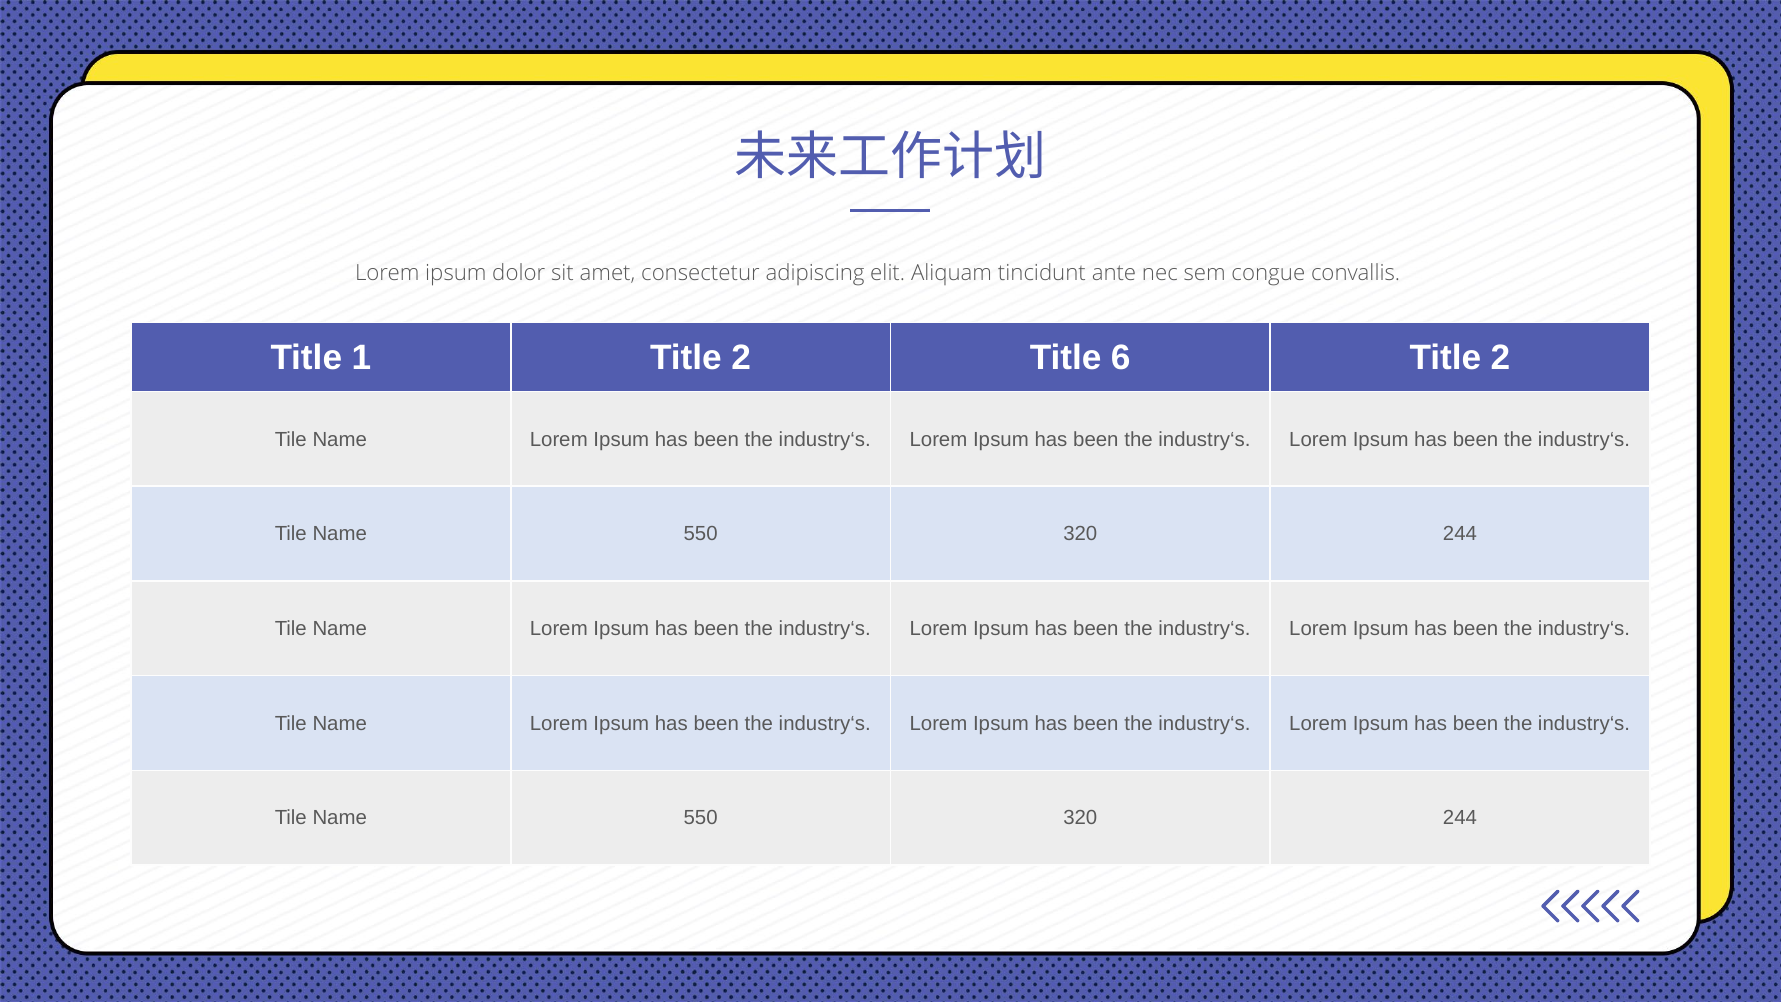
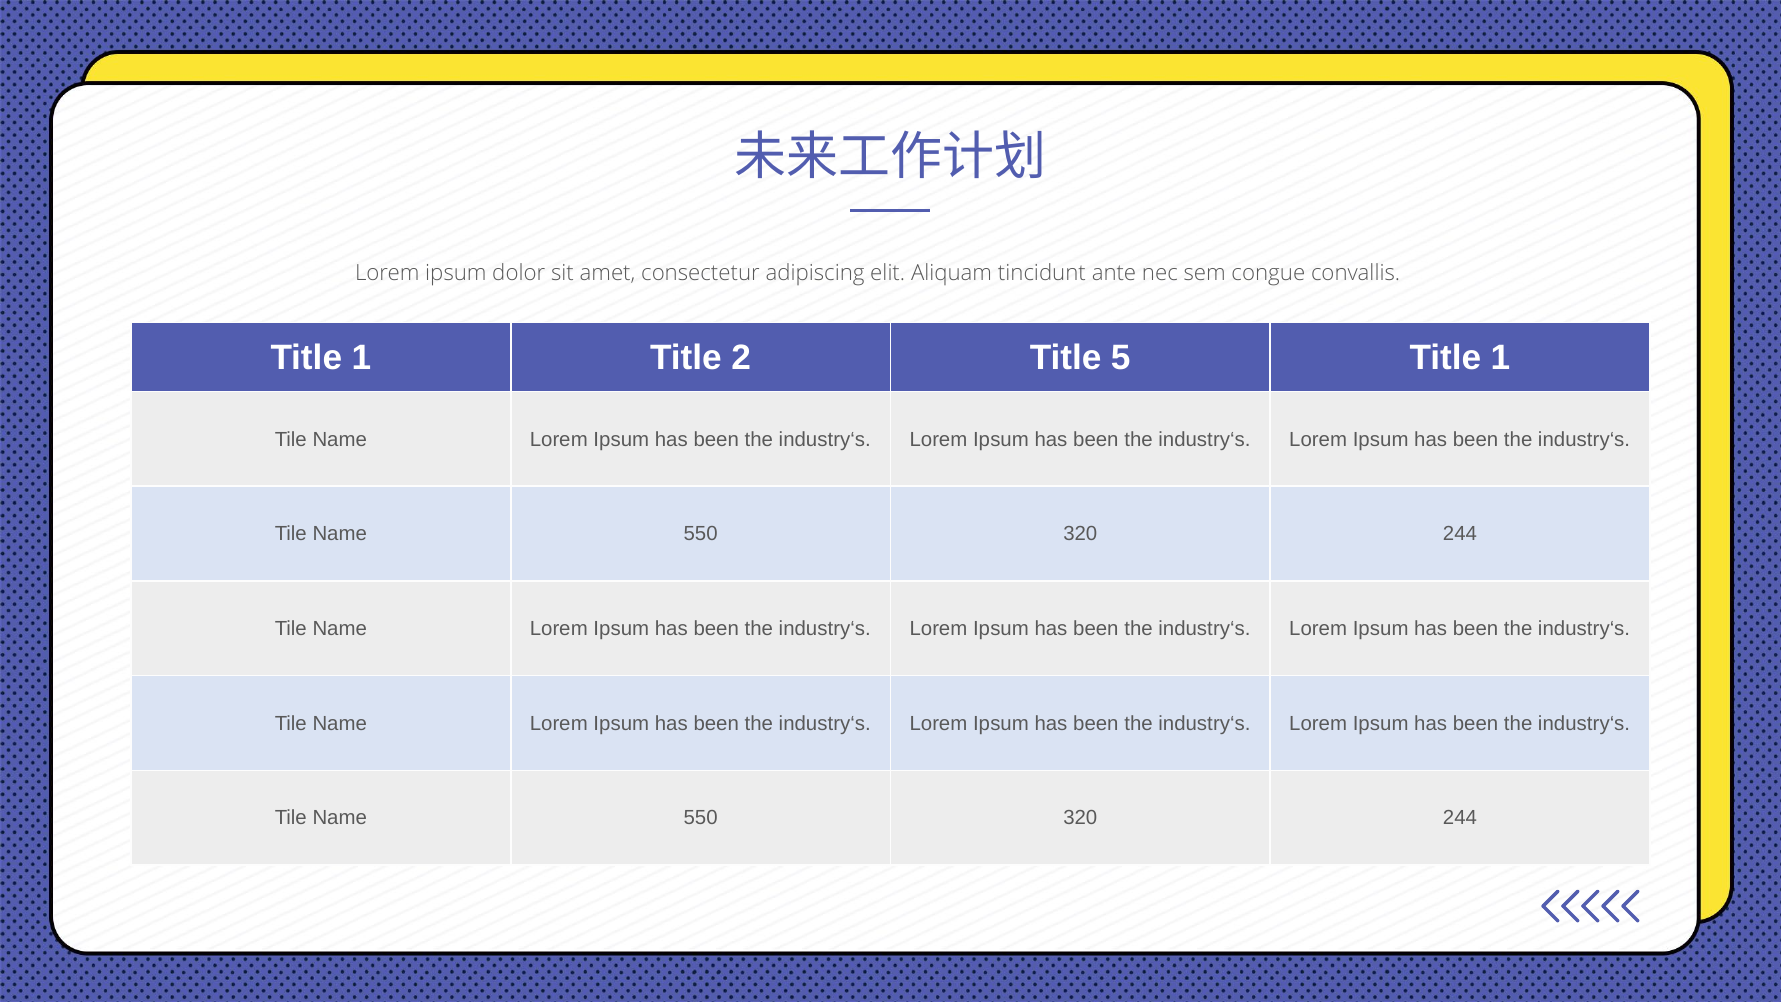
6: 6 -> 5 (1121, 358)
2: 2 -> 1 (1500, 358)
